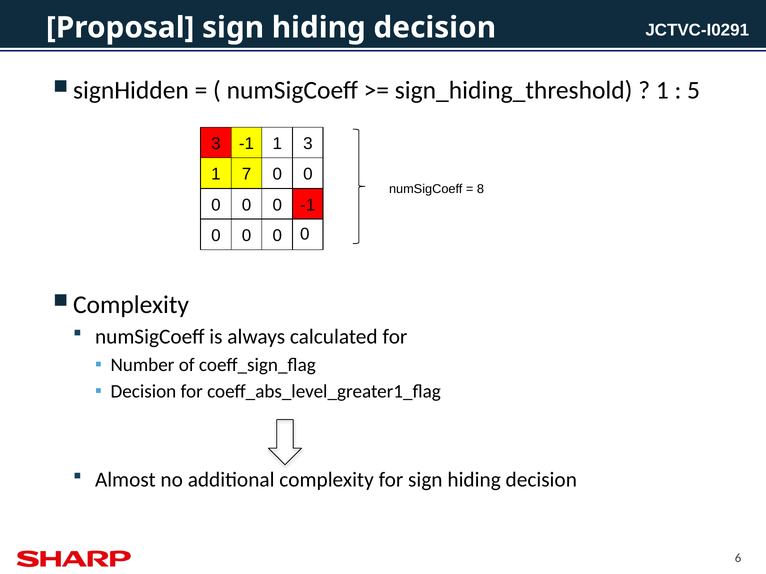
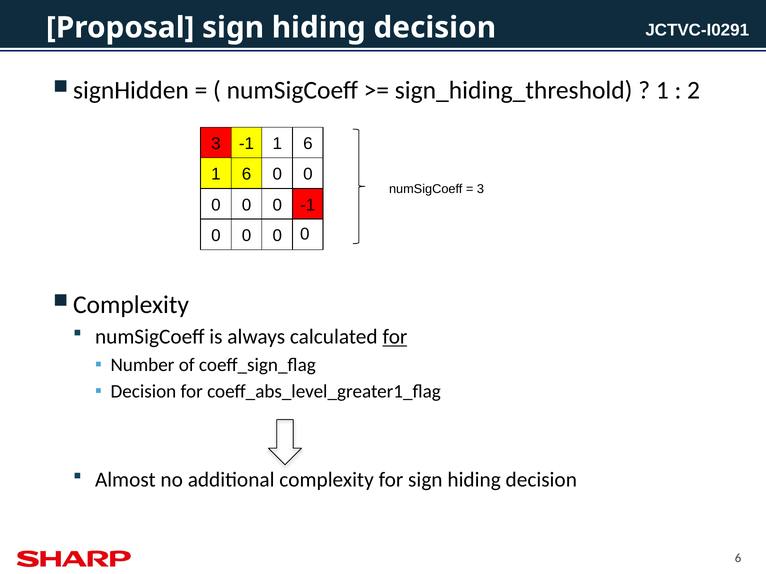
5: 5 -> 2 (694, 91)
3: 3 -> 6 (308, 144)
7: 7 -> 6 (247, 174)
8: 8 -> 3 (480, 189)
for underline: none -> present (395, 337)
